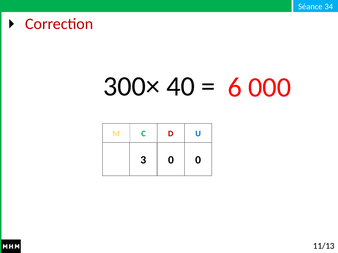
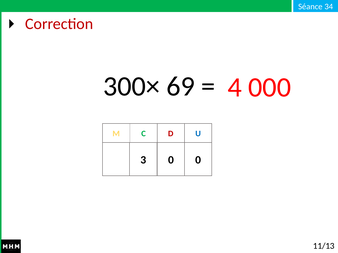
40: 40 -> 69 (181, 87)
6: 6 -> 4 (235, 87)
